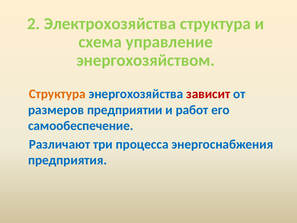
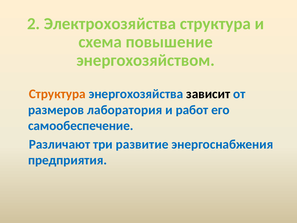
управление: управление -> повышение (169, 42)
зависит colour: red -> black (208, 94)
предприятии: предприятии -> лаборатория (125, 110)
процесса: процесса -> развитие (142, 144)
